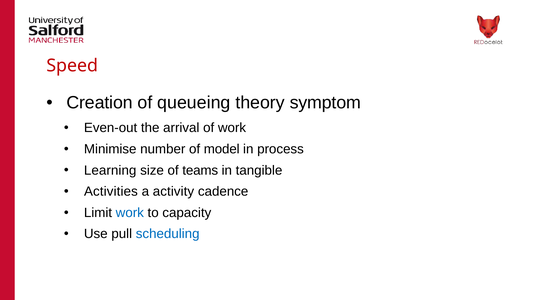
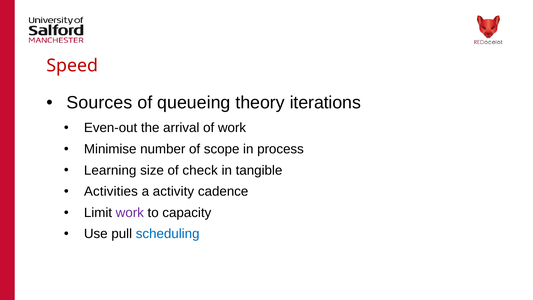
Creation: Creation -> Sources (99, 103)
symptom: symptom -> iterations (325, 103)
model: model -> scope (222, 149)
teams: teams -> check (200, 170)
work colour: blue -> purple (130, 213)
